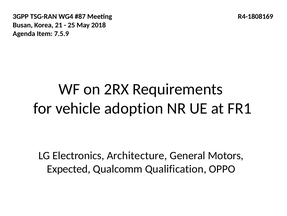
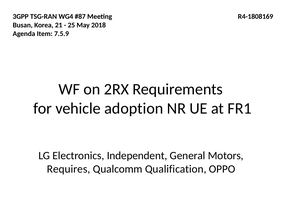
Architecture: Architecture -> Independent (137, 155)
Expected: Expected -> Requires (69, 168)
